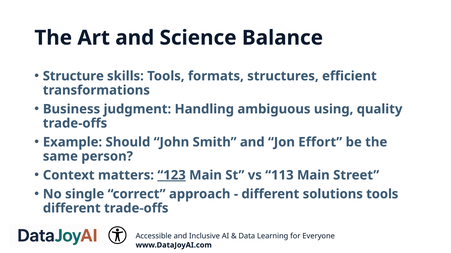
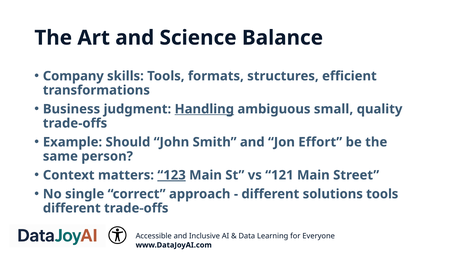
Structure: Structure -> Company (73, 76)
Handling underline: none -> present (204, 109)
using: using -> small (334, 109)
113: 113 -> 121 (279, 176)
